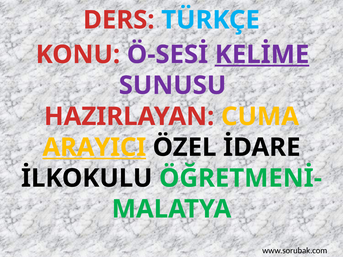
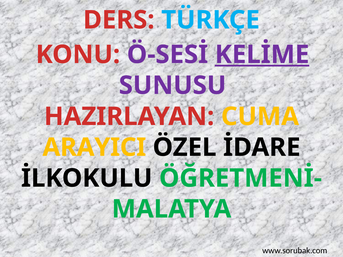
ARAYICI underline: present -> none (94, 147)
